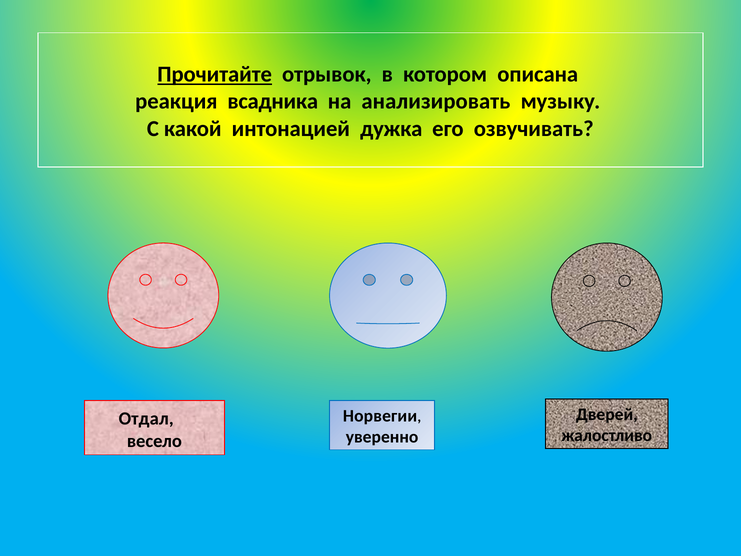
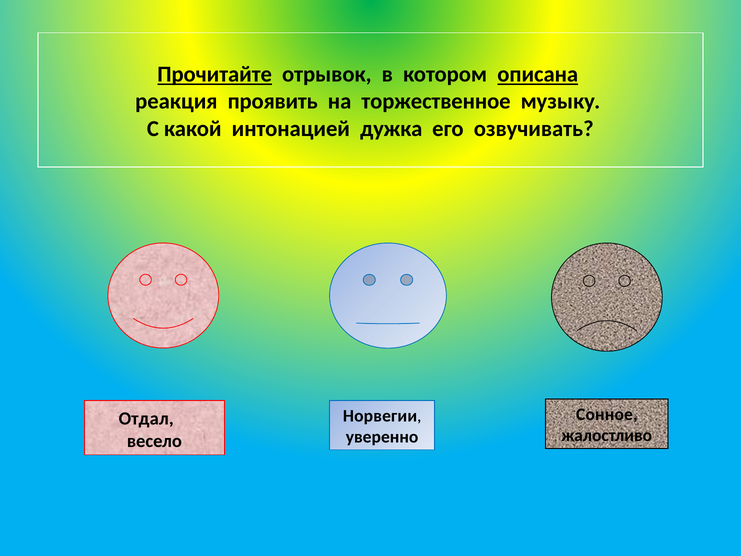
описана underline: none -> present (538, 74)
всадника: всадника -> проявить (273, 101)
анализировать: анализировать -> торжественное (436, 101)
Дверей: Дверей -> Сонное (607, 414)
